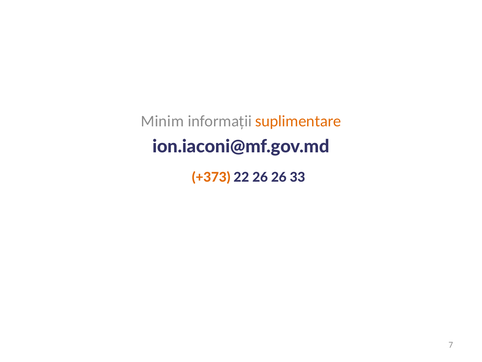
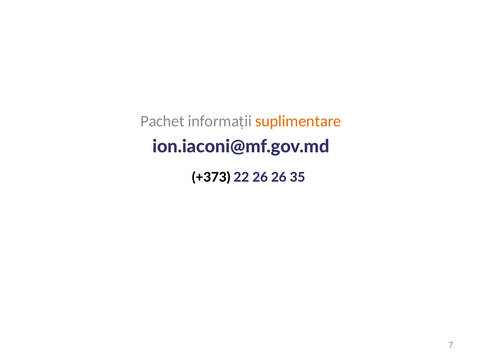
Minim: Minim -> Pachet (163, 121)
+373 colour: orange -> black (211, 177)
33: 33 -> 35 (298, 177)
